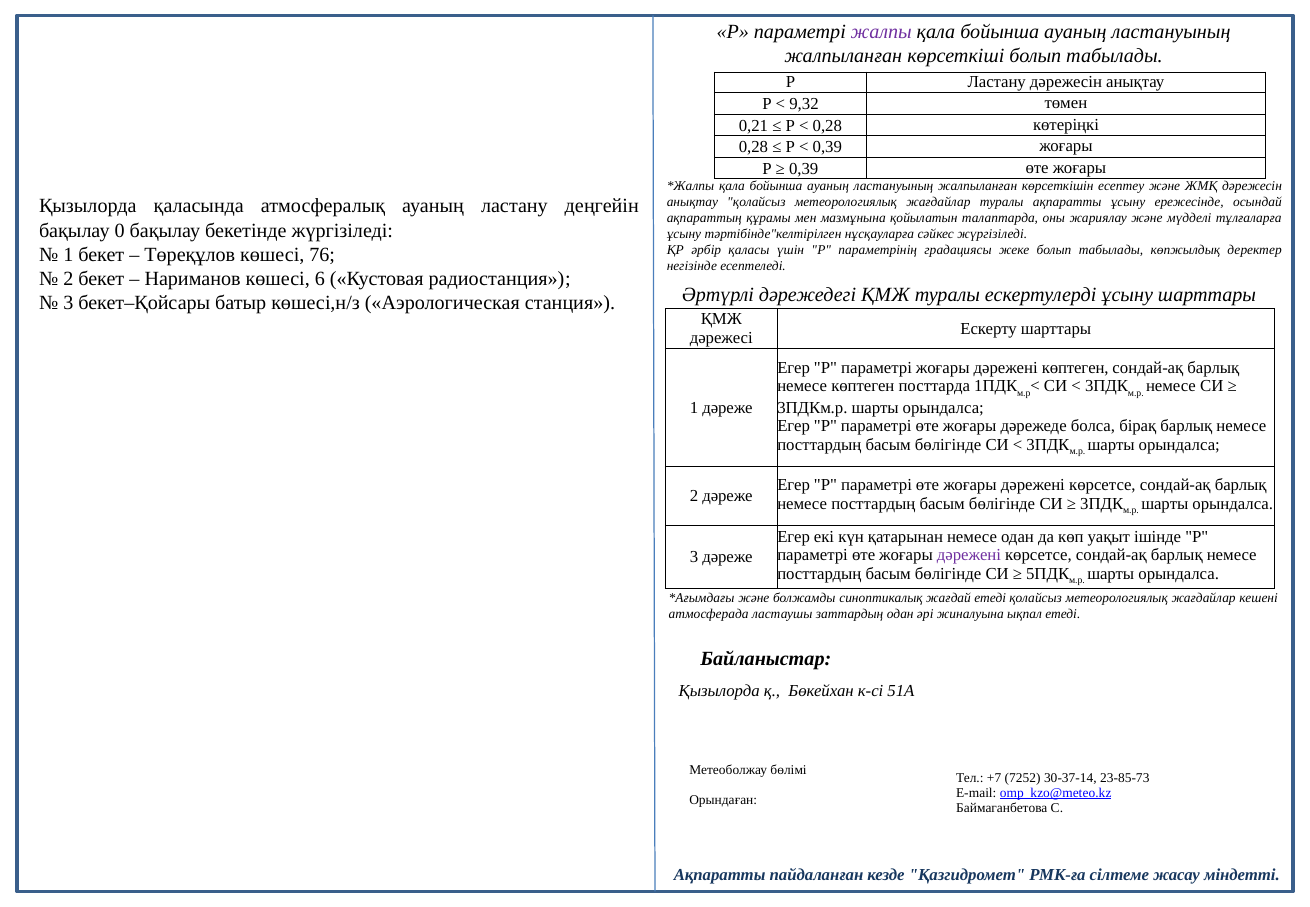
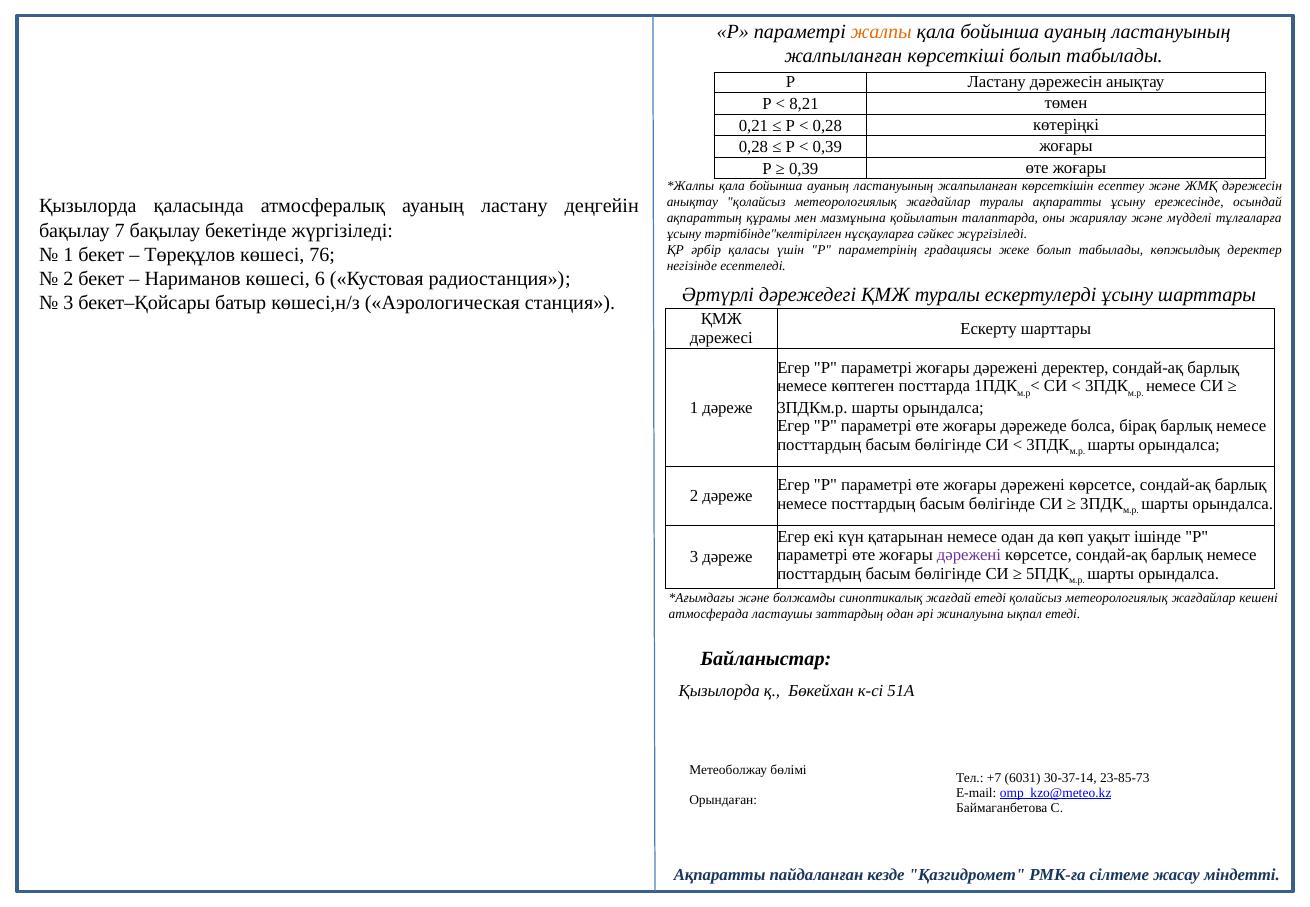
жалпы colour: purple -> orange (881, 32)
9,32: 9,32 -> 8,21 (804, 104)
0: 0 -> 7 (120, 230)
дәрежені көптеген: көптеген -> деректер (1075, 368)
7252: 7252 -> 6031 (1023, 778)
